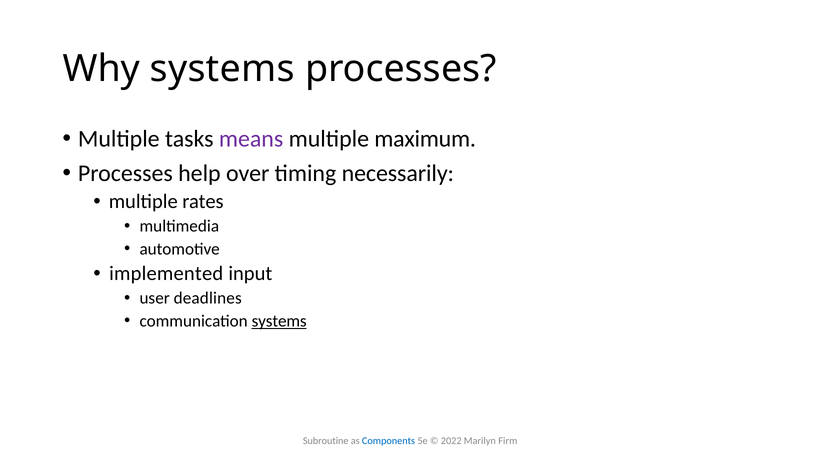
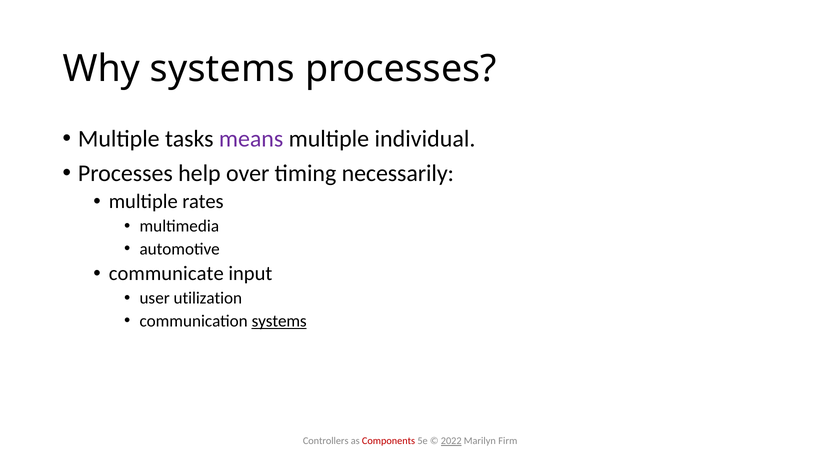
maximum: maximum -> individual (425, 139)
implemented: implemented -> communicate (166, 273)
deadlines: deadlines -> utilization (208, 298)
Subroutine: Subroutine -> Controllers (326, 441)
Components colour: blue -> red (389, 441)
2022 underline: none -> present (451, 441)
